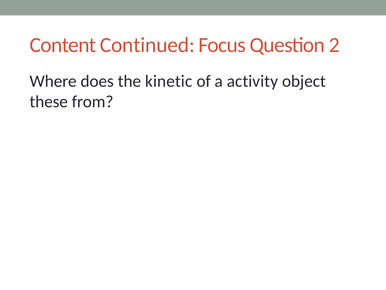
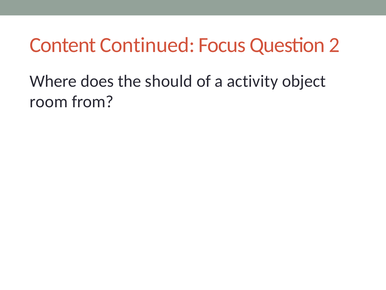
kinetic: kinetic -> should (169, 81)
these: these -> room (49, 102)
